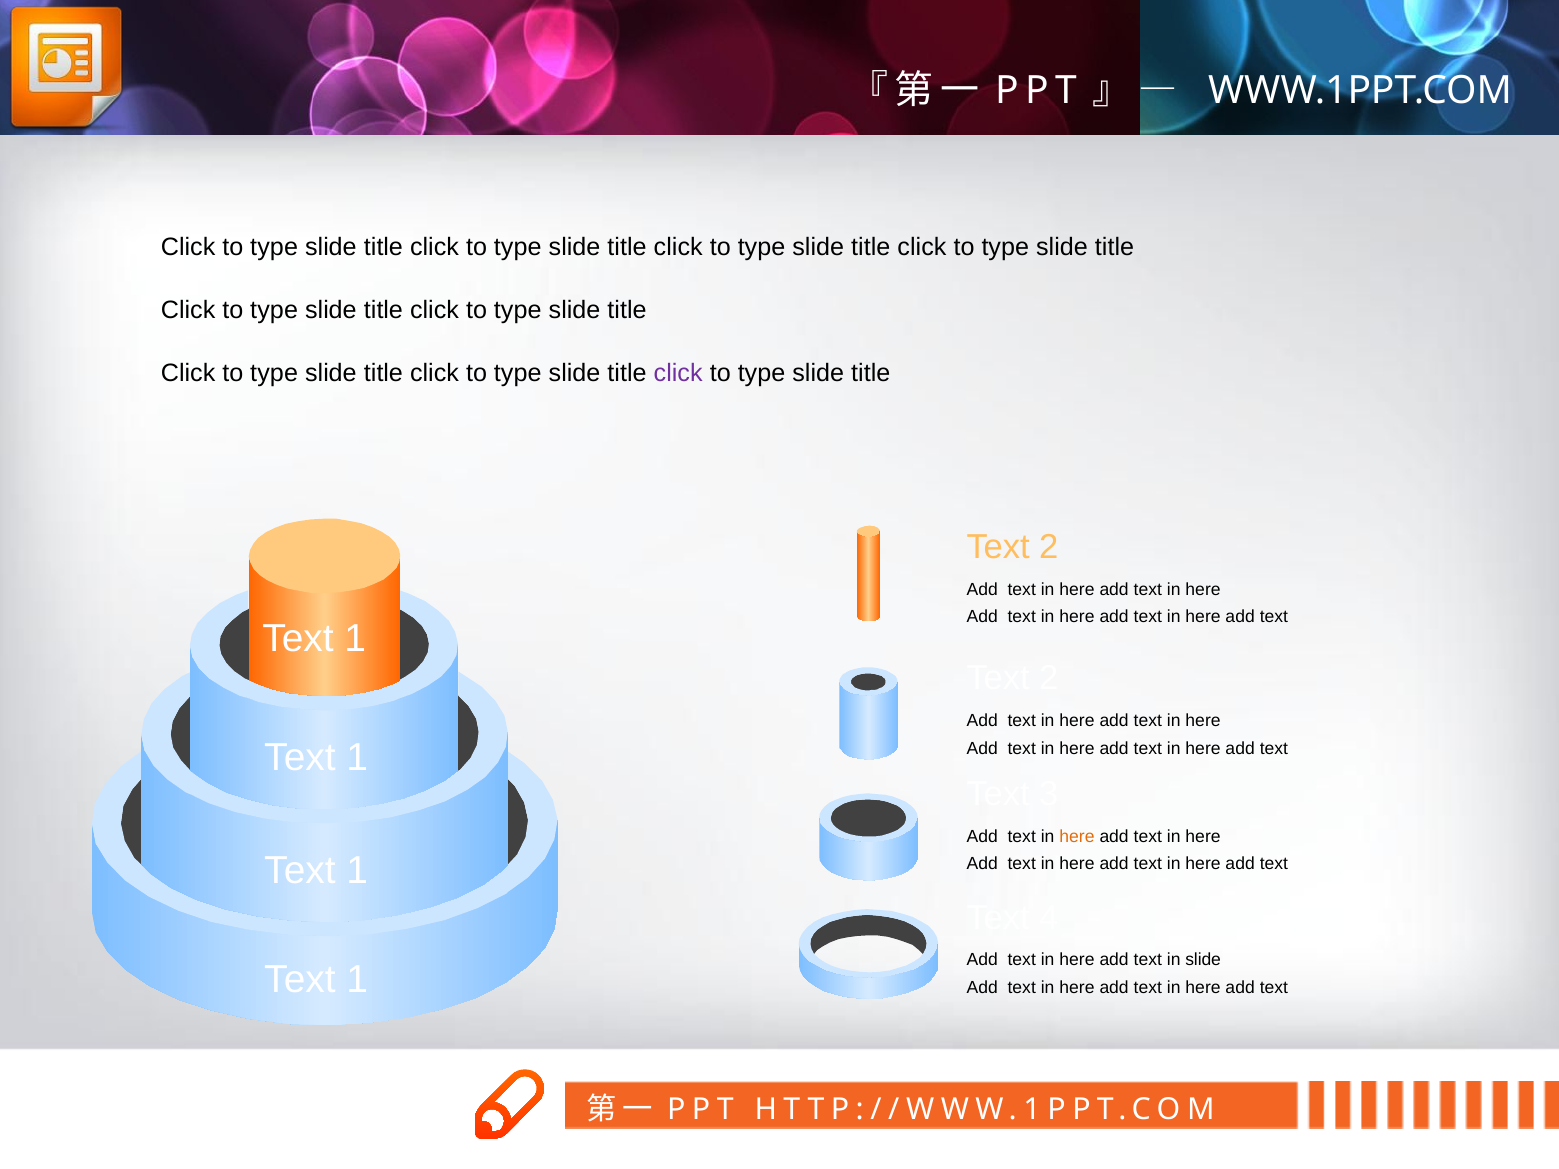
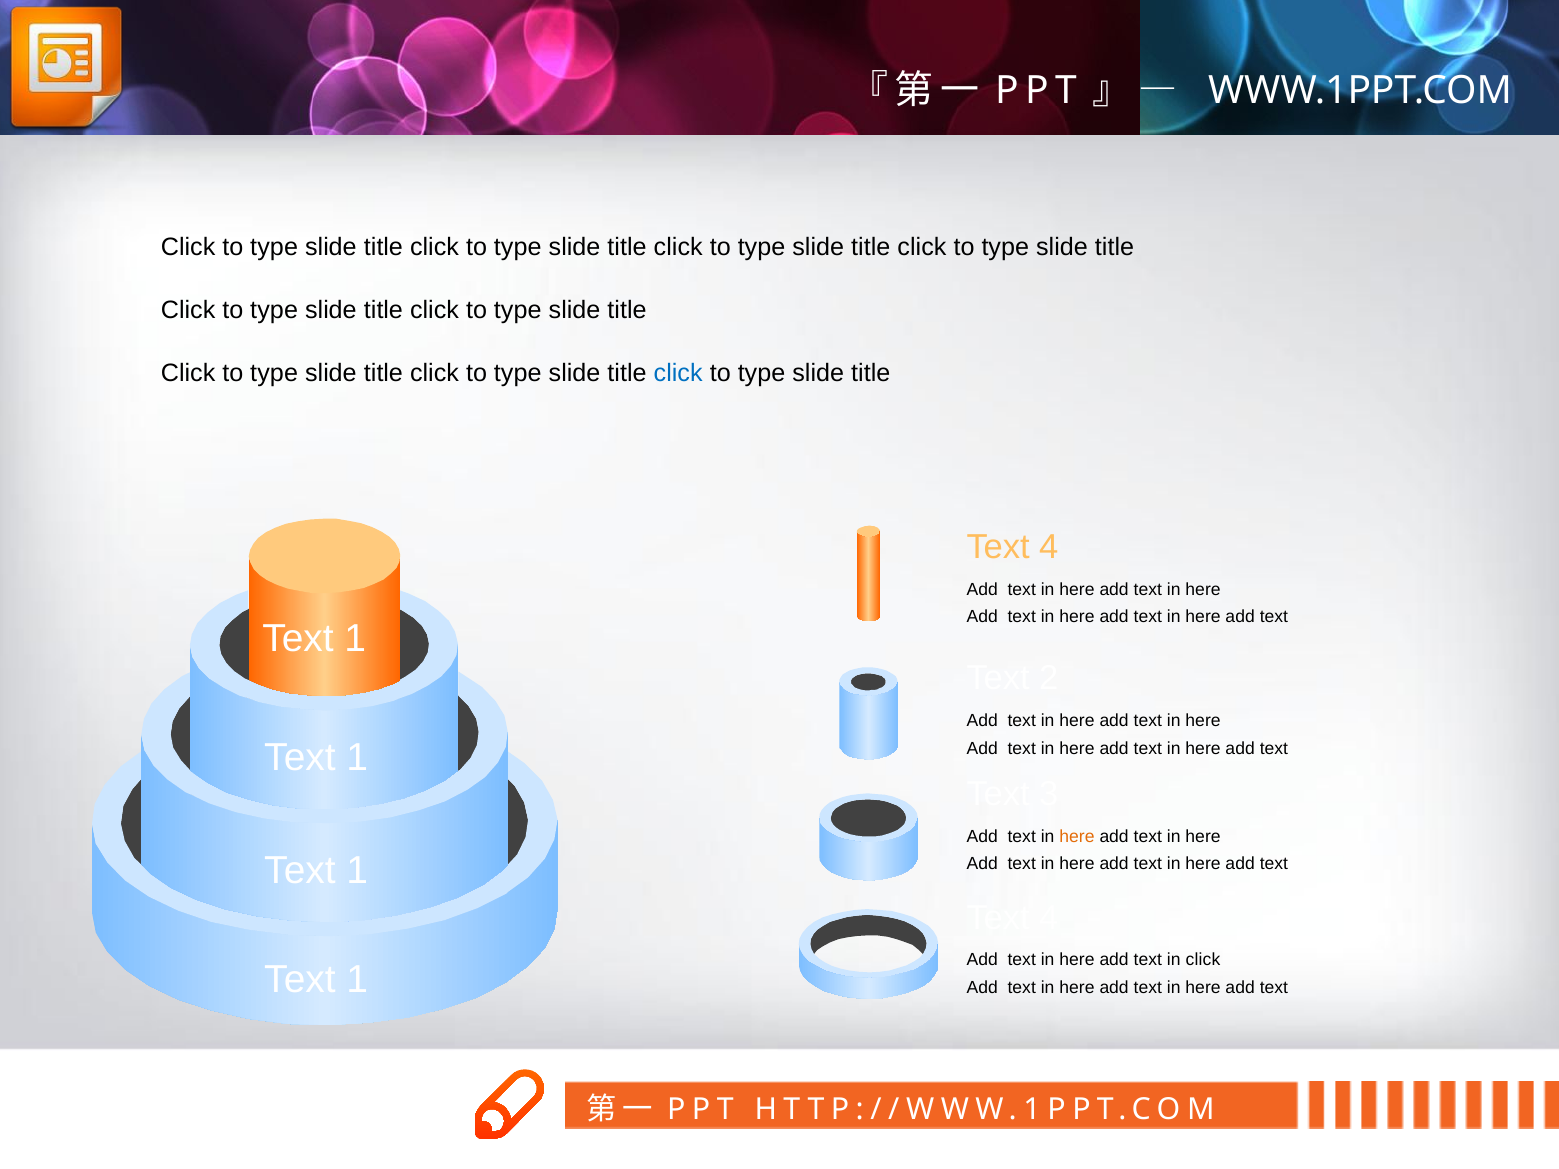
click colour: purple -> blue (678, 373)
2: 2 -> 4 (1049, 547)
in slide: slide -> click (1203, 960)
